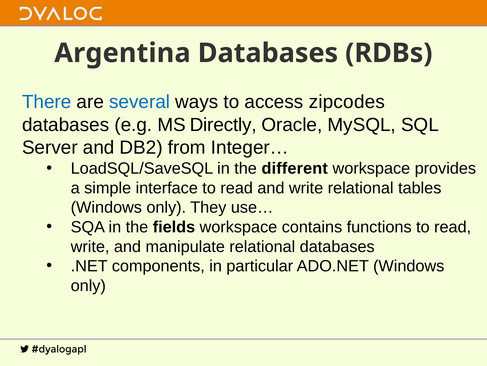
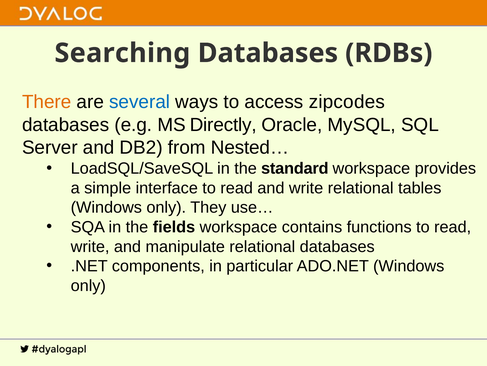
Argentina: Argentina -> Searching (122, 53)
There colour: blue -> orange (47, 102)
Integer…: Integer… -> Nested… (250, 147)
different: different -> standard (295, 168)
